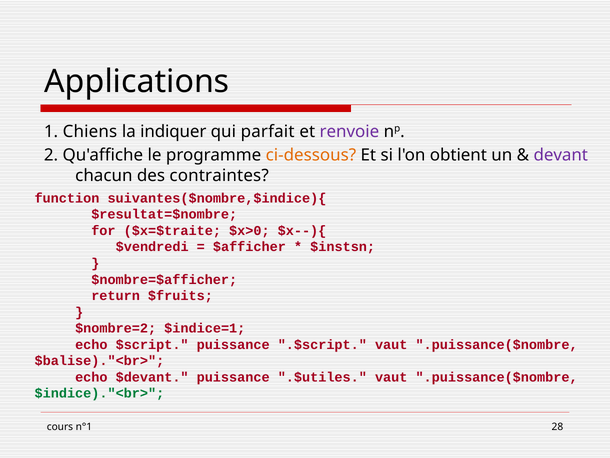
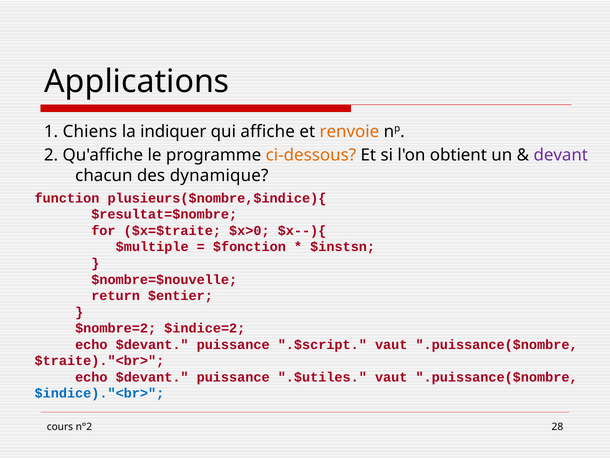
parfait: parfait -> affiche (268, 131)
renvoie colour: purple -> orange (349, 131)
contraintes: contraintes -> dynamique (219, 175)
suivantes($nombre,$indice){: suivantes($nombre,$indice){ -> plusieurs($nombre,$indice){ (217, 198)
$vendredi: $vendredi -> $multiple (152, 247)
$afficher: $afficher -> $fonction (249, 247)
$nombre=$afficher: $nombre=$afficher -> $nombre=$nouvelle (164, 279)
$fruits: $fruits -> $entier (180, 295)
$indice=1: $indice=1 -> $indice=2 (205, 328)
$script: $script -> $devant (152, 344)
$balise)."<br>: $balise)."<br> -> $traite)."<br> (99, 361)
$indice)."<br> colour: green -> blue (99, 393)
n°1: n°1 -> n°2 (84, 426)
